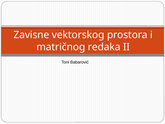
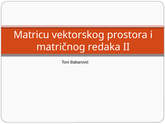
Zavisne: Zavisne -> Matricu (31, 35)
